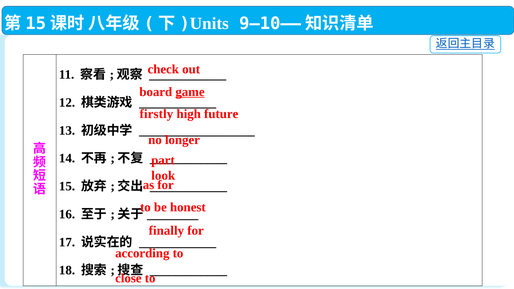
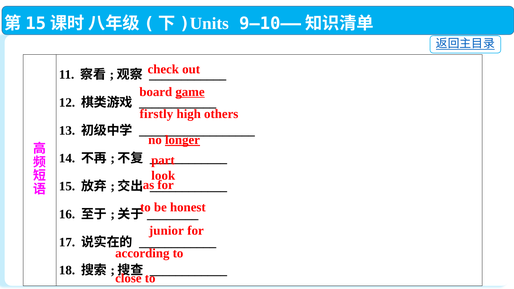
future: future -> others (221, 114)
longer underline: none -> present (182, 140)
finally: finally -> junior (166, 231)
